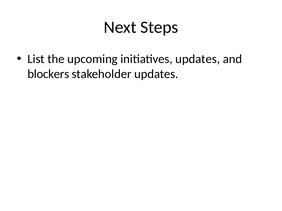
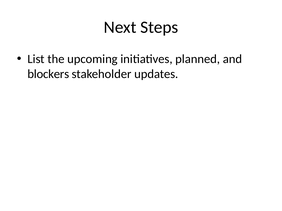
initiatives updates: updates -> planned (198, 59)
